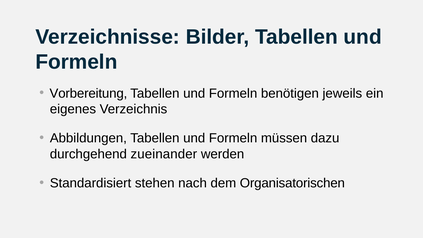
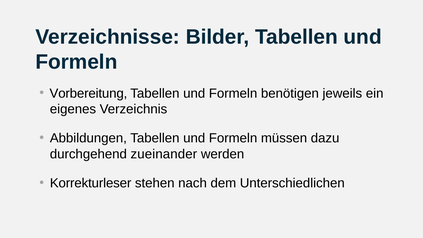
Standardisiert: Standardisiert -> Korrekturleser (91, 183)
Organisatorischen: Organisatorischen -> Unterschiedlichen (292, 183)
